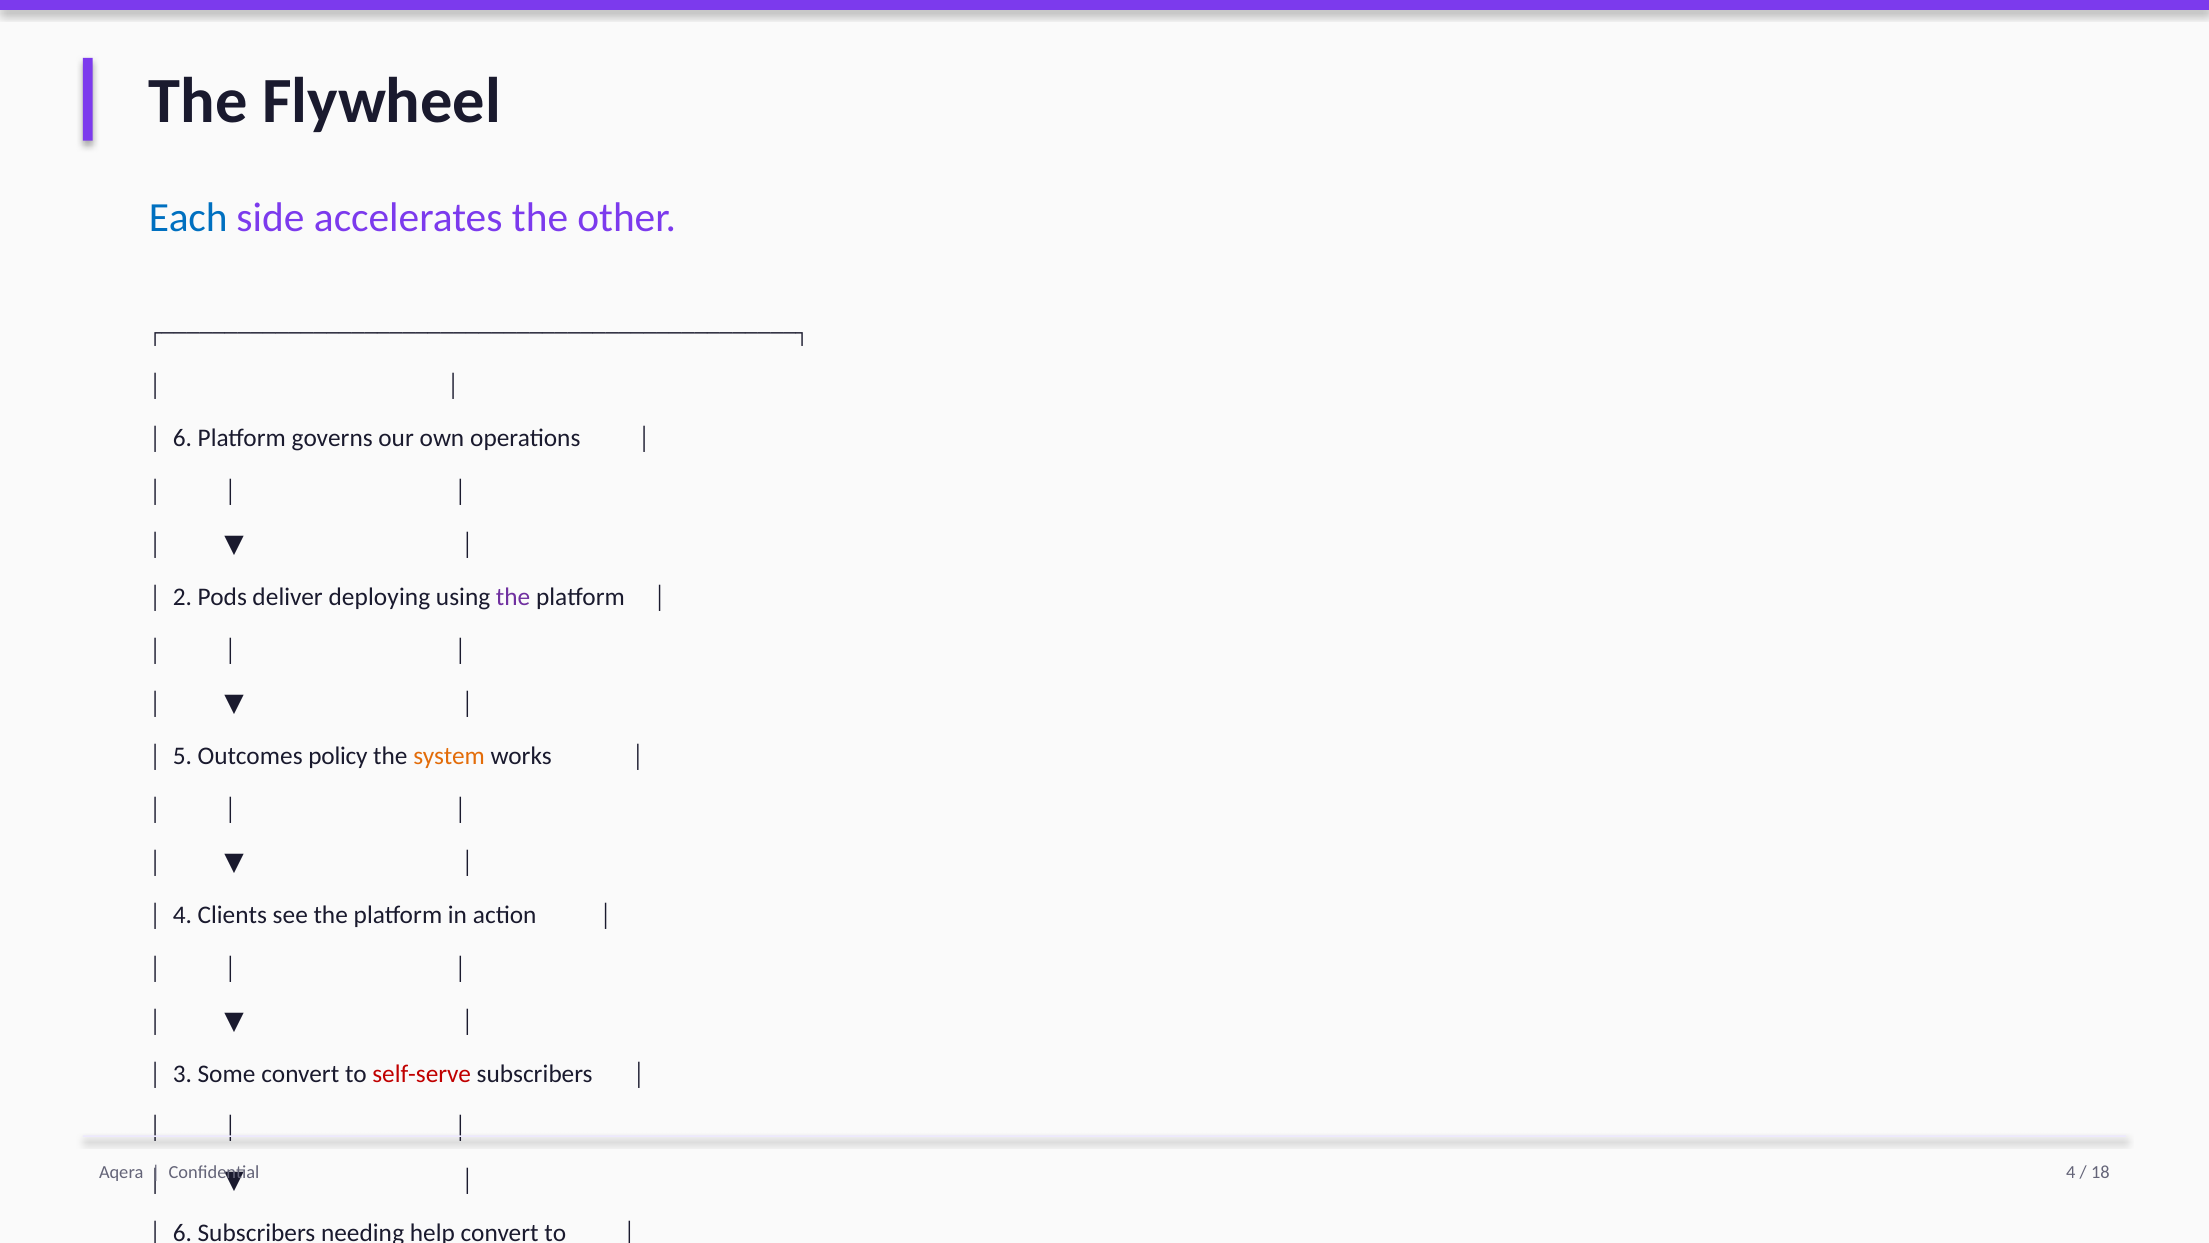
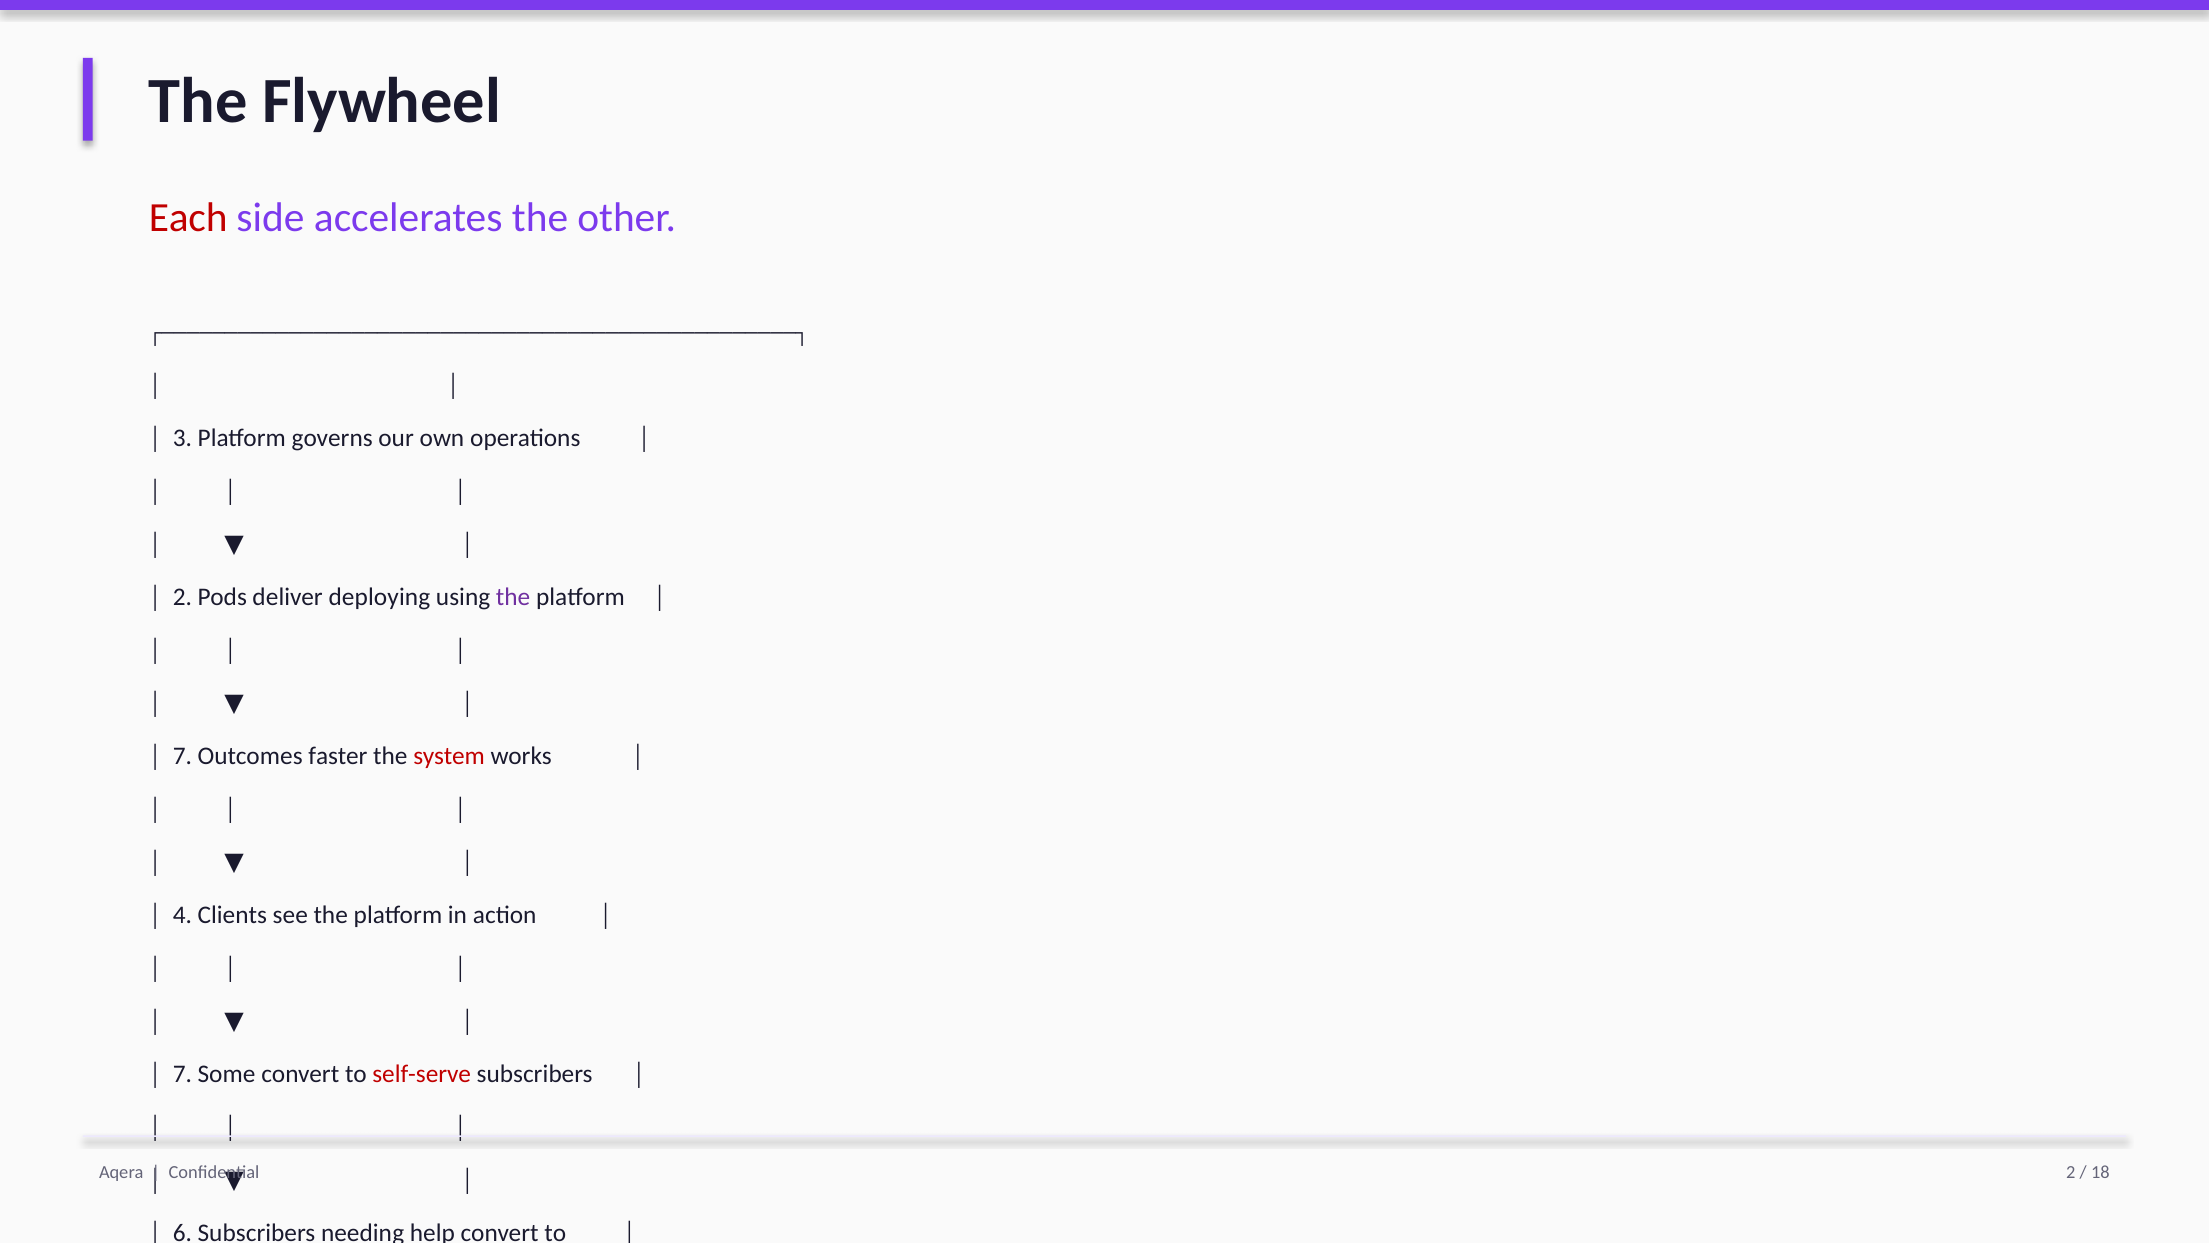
Each colour: blue -> red (188, 218)
6: 6 -> 3 (182, 438)
5: 5 -> 7 (182, 756)
policy: policy -> faster (338, 756)
system colour: orange -> red (449, 756)
3: 3 -> 7 (182, 1074)
4: 4 -> 2 (2071, 1172)
